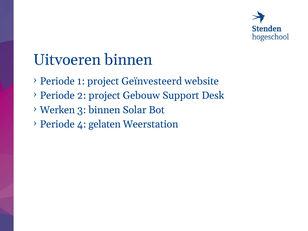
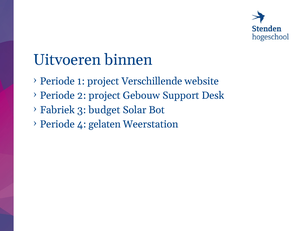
Geïnvesteerd: Geïnvesteerd -> Verschillende (152, 81)
Werken: Werken -> Fabriek (57, 110)
3 binnen: binnen -> budget (104, 110)
